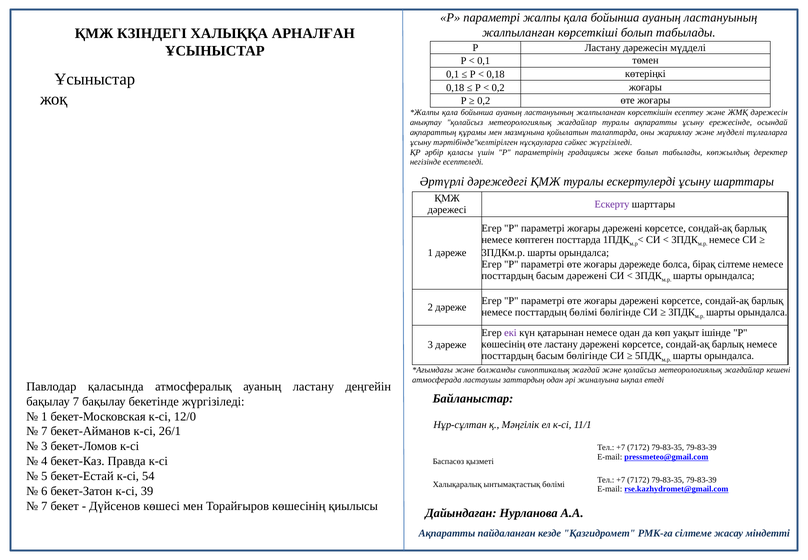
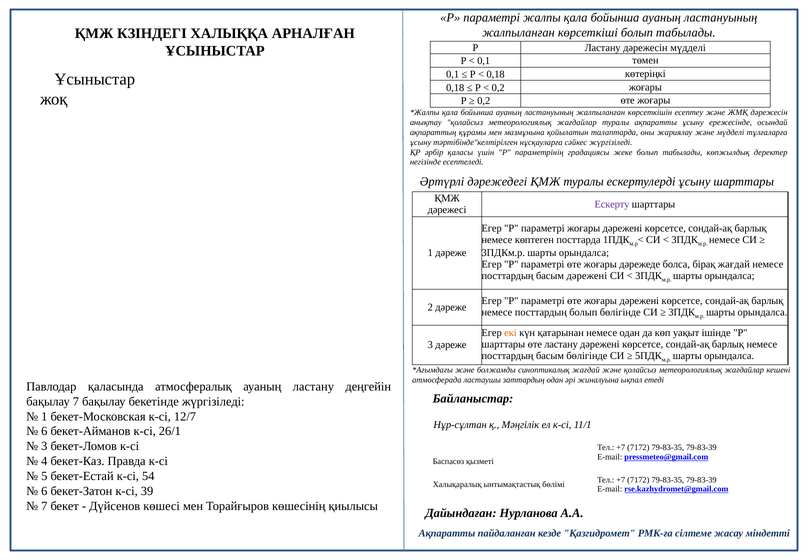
бірақ сілтеме: сілтеме -> жағдай (734, 264)
посттардың бөлімі: бөлімі -> болып (583, 312)
екі colour: purple -> orange (510, 332)
көшесінің: көшесінің -> шарттары (503, 344)
12/0: 12/0 -> 12/7 (185, 416)
7: 7 -> 6 (44, 431)
